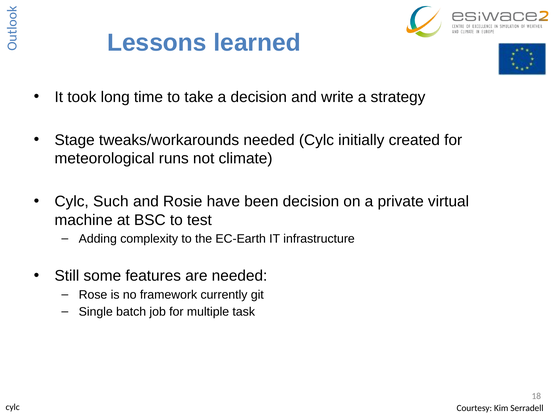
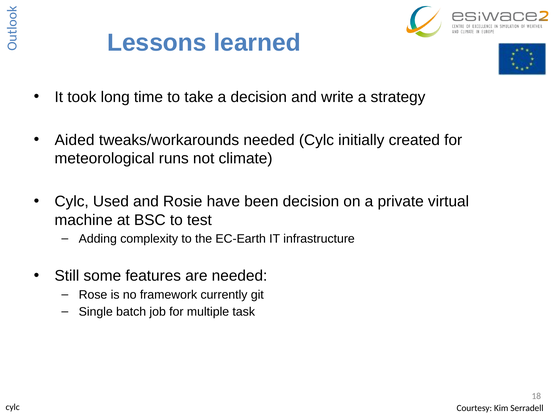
Stage: Stage -> Aided (75, 140)
Such: Such -> Used (111, 201)
